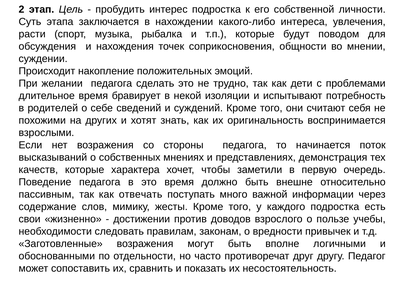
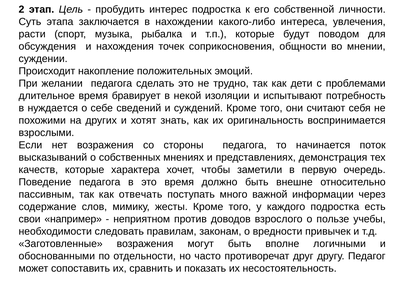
родителей: родителей -> нуждается (53, 108)
жизненно: жизненно -> например (73, 219)
достижении: достижении -> неприятном (142, 219)
